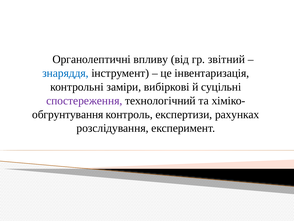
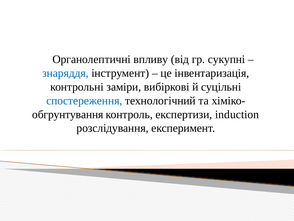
звітний: звітний -> сукупні (227, 59)
спостереження colour: purple -> blue (84, 100)
рахунках: рахунках -> induction (237, 114)
